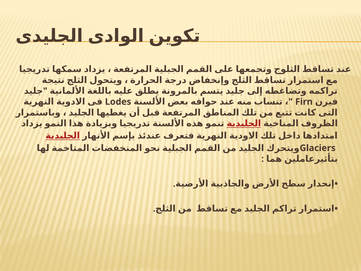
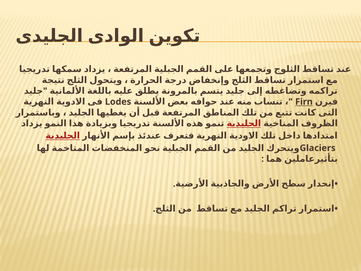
Firn underline: none -> present (304, 102)
